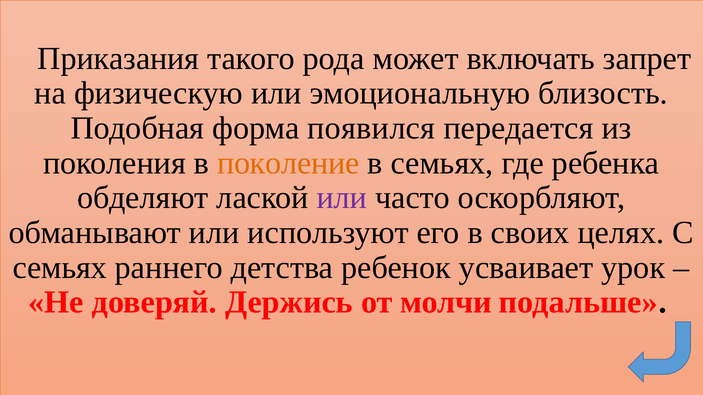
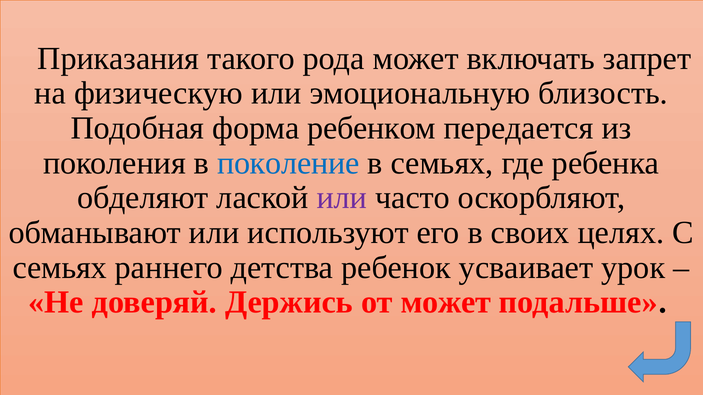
появился: появился -> ребенком (372, 128)
поколение colour: orange -> blue (288, 163)
от молчи: молчи -> может (446, 303)
